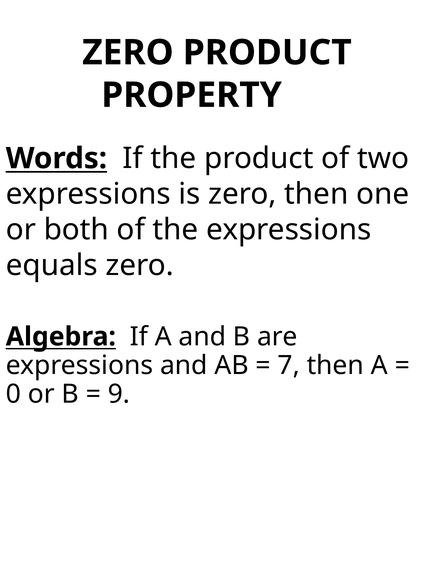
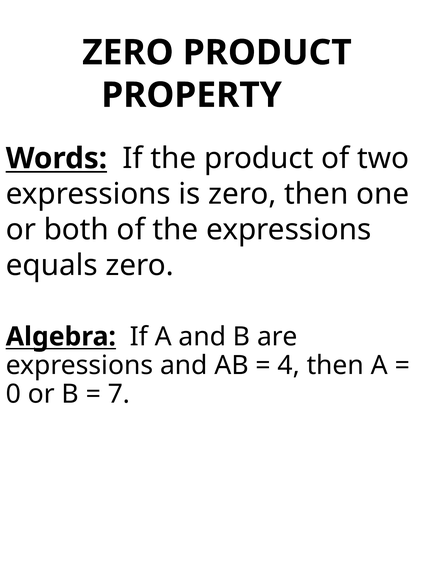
7: 7 -> 4 (289, 365)
9: 9 -> 7 (119, 394)
